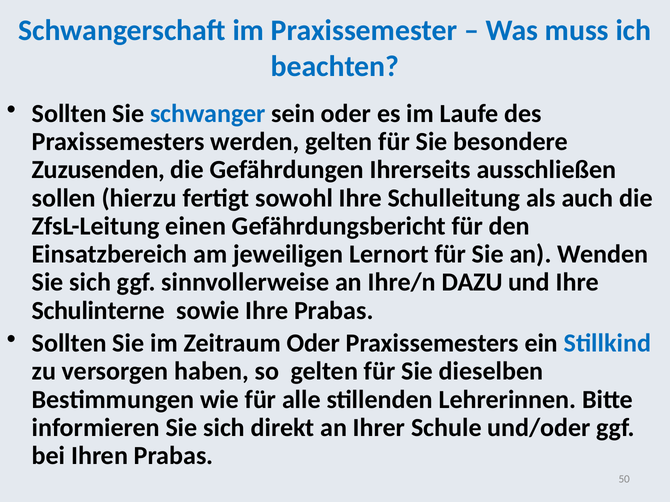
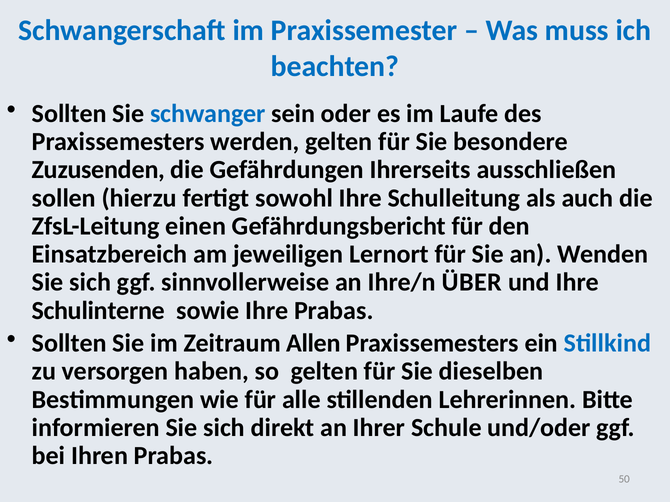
DAZU: DAZU -> ÜBER (472, 283)
Zeitraum Oder: Oder -> Allen (313, 344)
